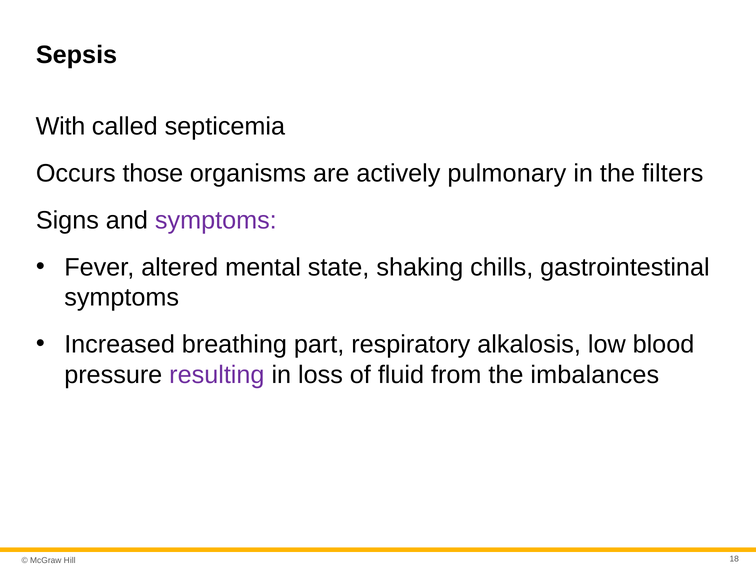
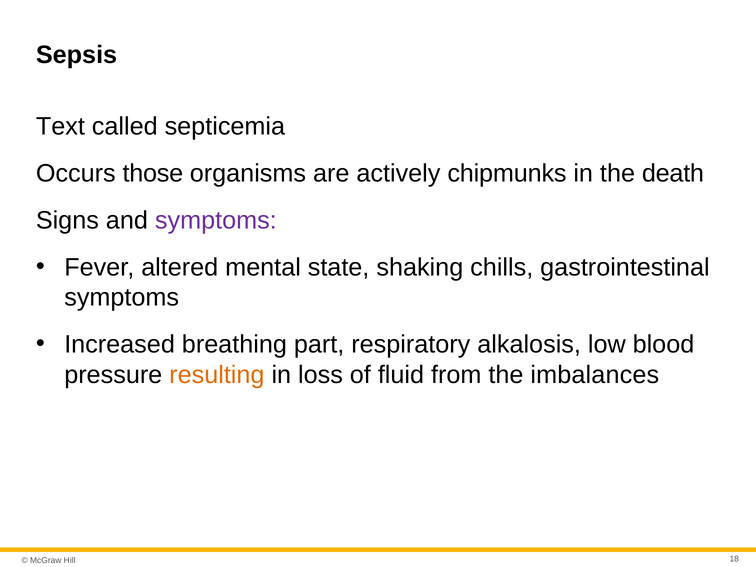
With: With -> Text (60, 126)
pulmonary: pulmonary -> chipmunks (507, 173)
filters: filters -> death (673, 173)
resulting colour: purple -> orange (217, 375)
